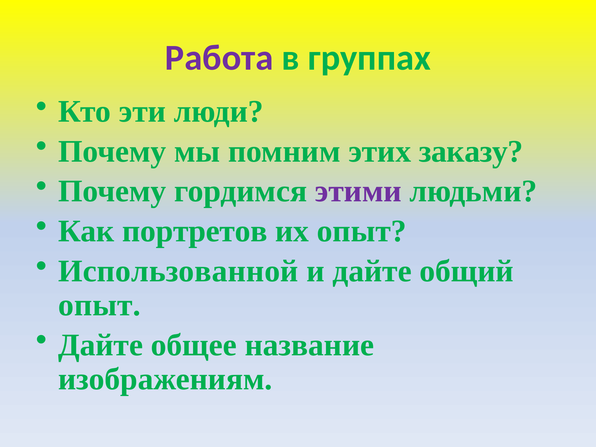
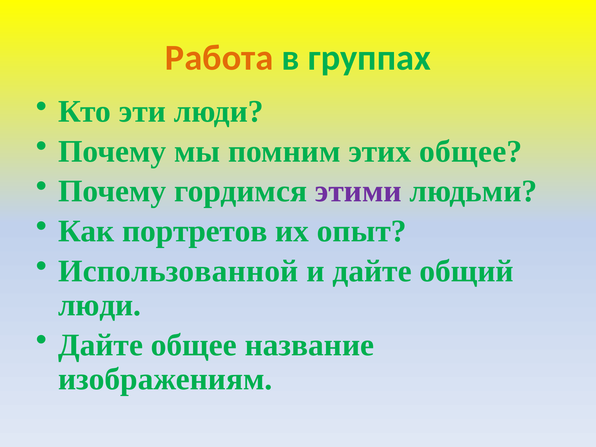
Работа colour: purple -> orange (219, 58)
этих заказу: заказу -> общее (471, 151)
опыт: опыт -> люди (100, 305)
